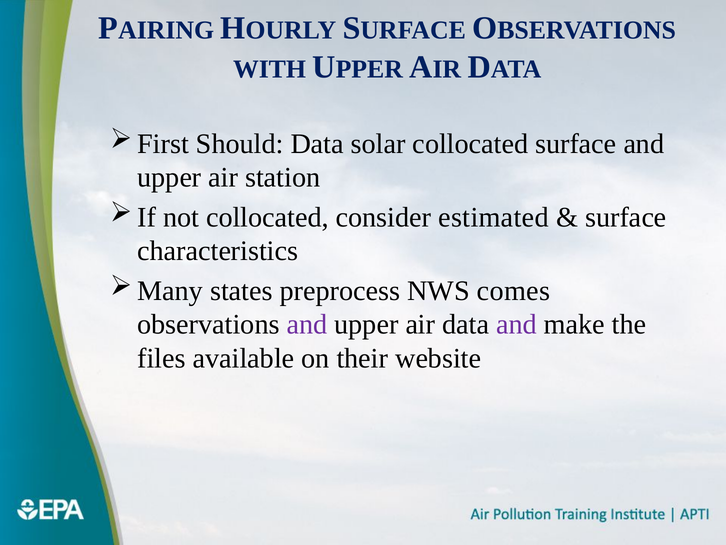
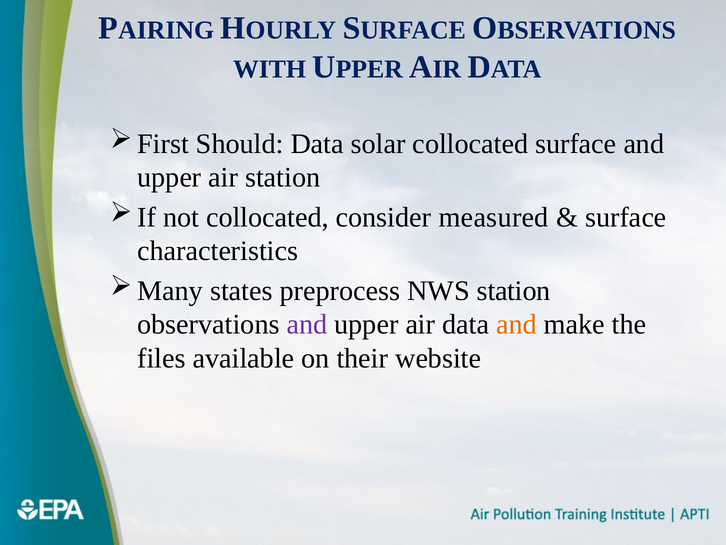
estimated: estimated -> measured (494, 217)
NWS comes: comes -> station (514, 290)
and colour: purple -> orange (516, 324)
